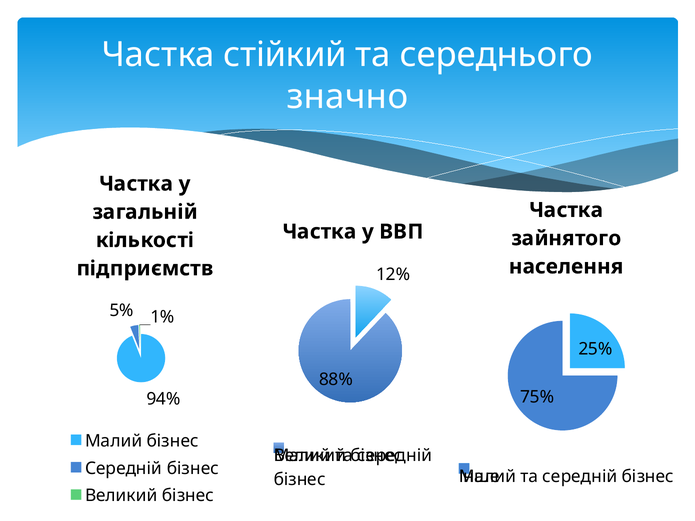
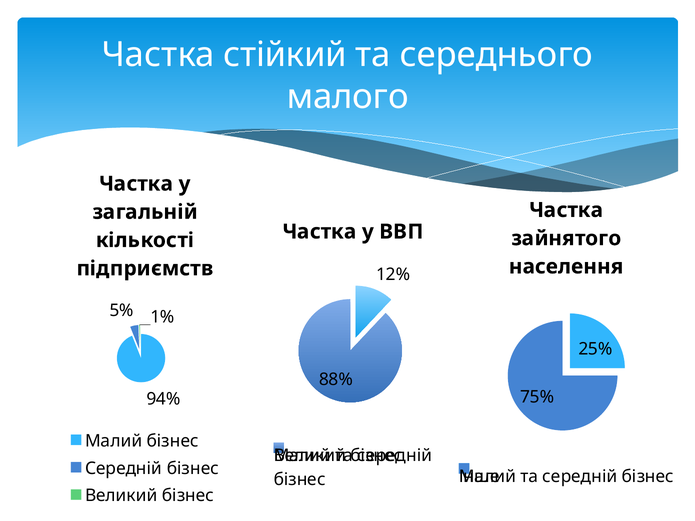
значно: значно -> малого (348, 97)
